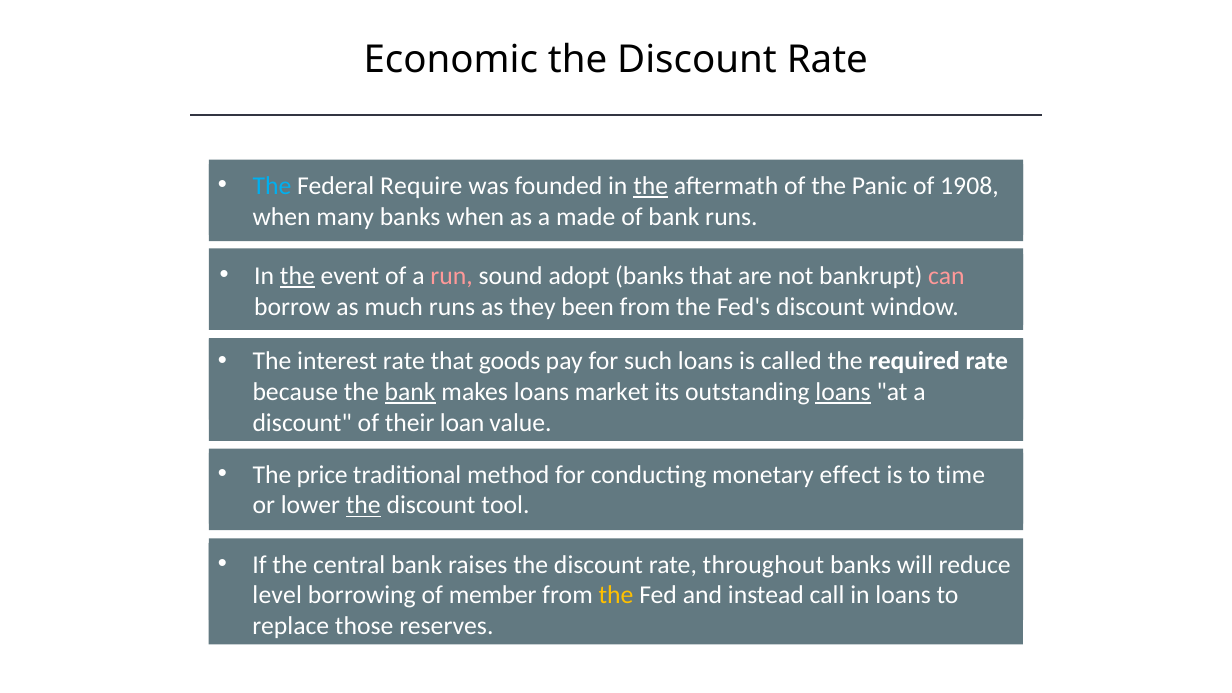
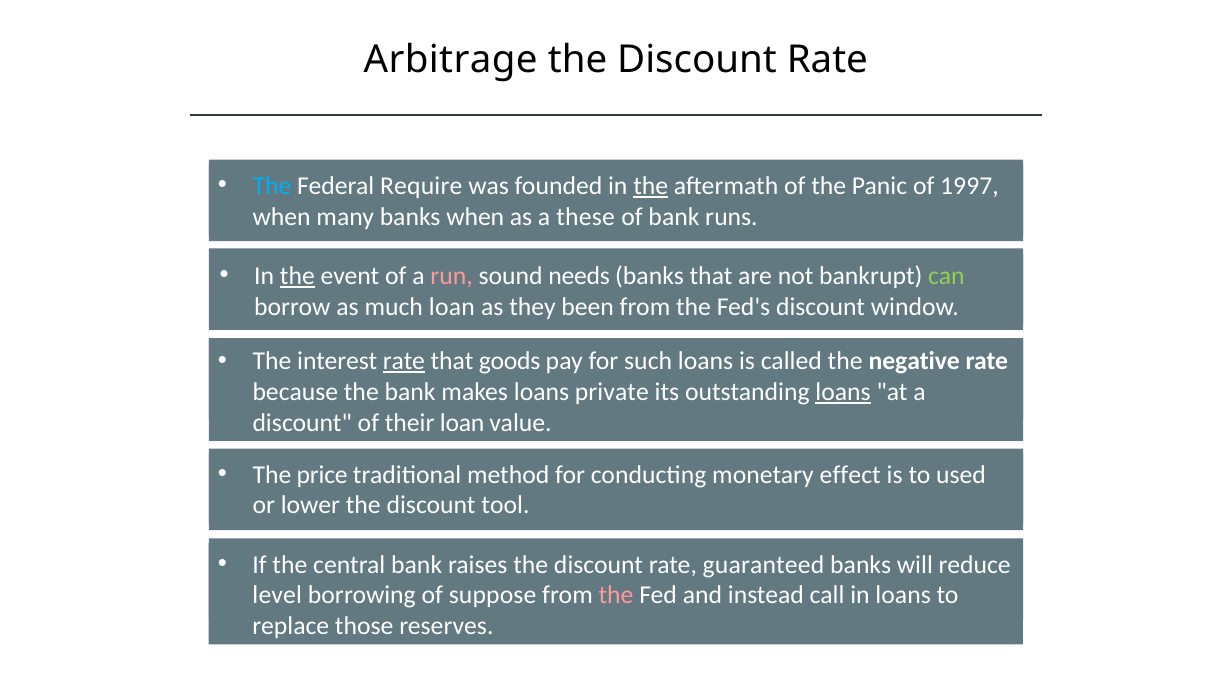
Economic: Economic -> Arbitrage (451, 59)
1908: 1908 -> 1997 (969, 186)
made: made -> these (586, 217)
adopt: adopt -> needs (579, 276)
can colour: pink -> light green (946, 276)
much runs: runs -> loan (452, 307)
rate underline: none -> present (404, 361)
required: required -> negative (914, 361)
bank underline: present -> none (410, 392)
market: market -> private (612, 392)
time: time -> used (961, 475)
the underline: present -> none (363, 505)
throughout: throughout -> guaranteed (763, 565)
member: member -> suppose (493, 595)
the colour: yellow -> pink (616, 595)
